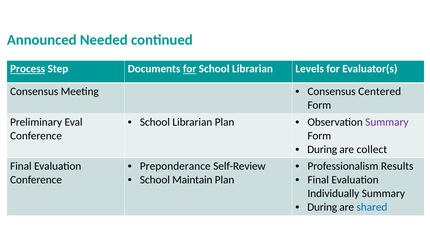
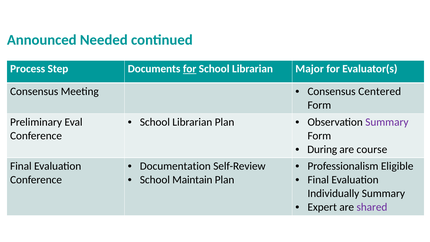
Process underline: present -> none (28, 69)
Levels: Levels -> Major (310, 69)
collect: collect -> course (372, 149)
Preponderance: Preponderance -> Documentation (175, 166)
Results: Results -> Eligible (397, 166)
During: During -> Expert (322, 207)
shared colour: blue -> purple (372, 207)
